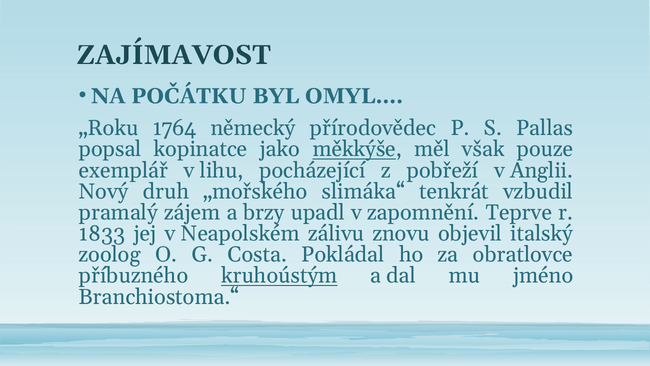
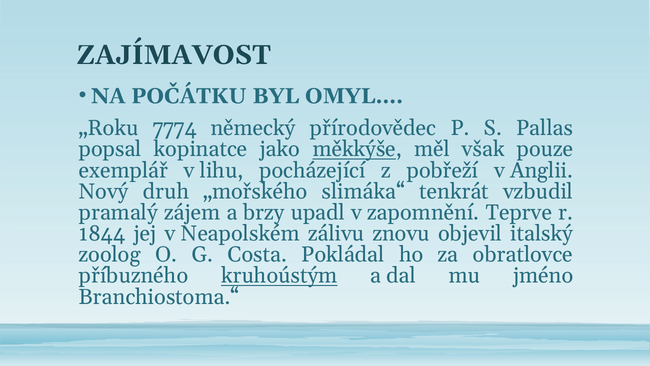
1764: 1764 -> 7774 (175, 128)
1833: 1833 -> 1844 (102, 233)
